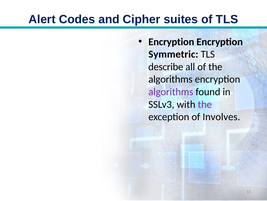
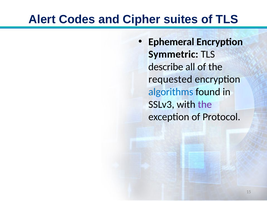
Encryption: Encryption -> Ephemeral (171, 42)
algorithms: algorithms -> requested (170, 79)
algorithms colour: purple -> blue (171, 92)
Involves: Involves -> Protocol (221, 116)
